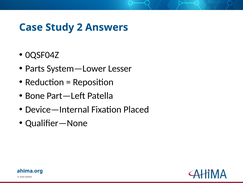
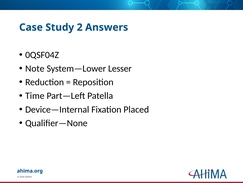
Parts: Parts -> Note (35, 68)
Bone: Bone -> Time (35, 95)
